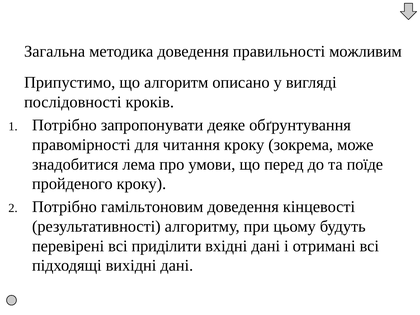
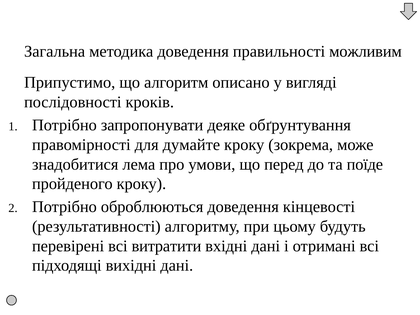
читання: читання -> думайте (191, 145)
гамільтоновим: гамільтоновим -> оброблюються (152, 207)
приділити: приділити -> витратити (167, 246)
